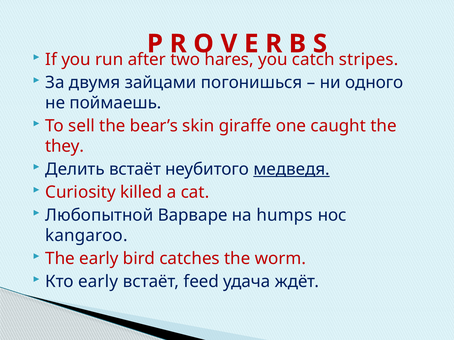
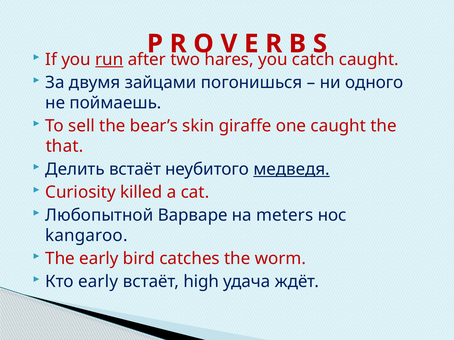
run underline: none -> present (109, 60)
stripes: stripes -> caught (369, 60)
they: they -> that (64, 147)
humps: humps -> meters (285, 215)
feed: feed -> high (201, 282)
